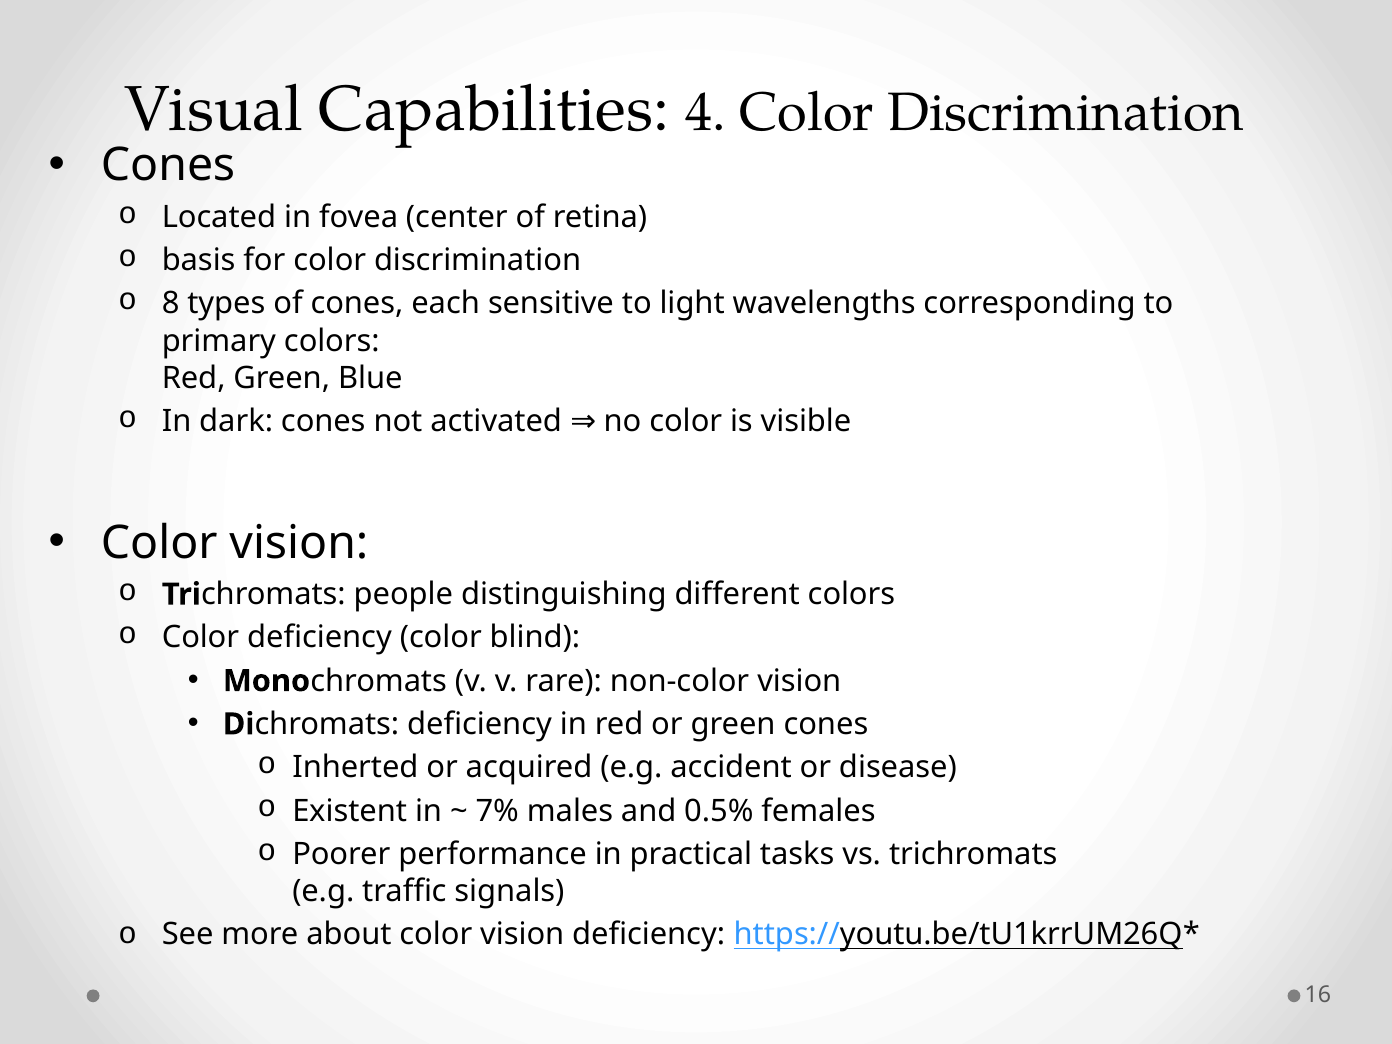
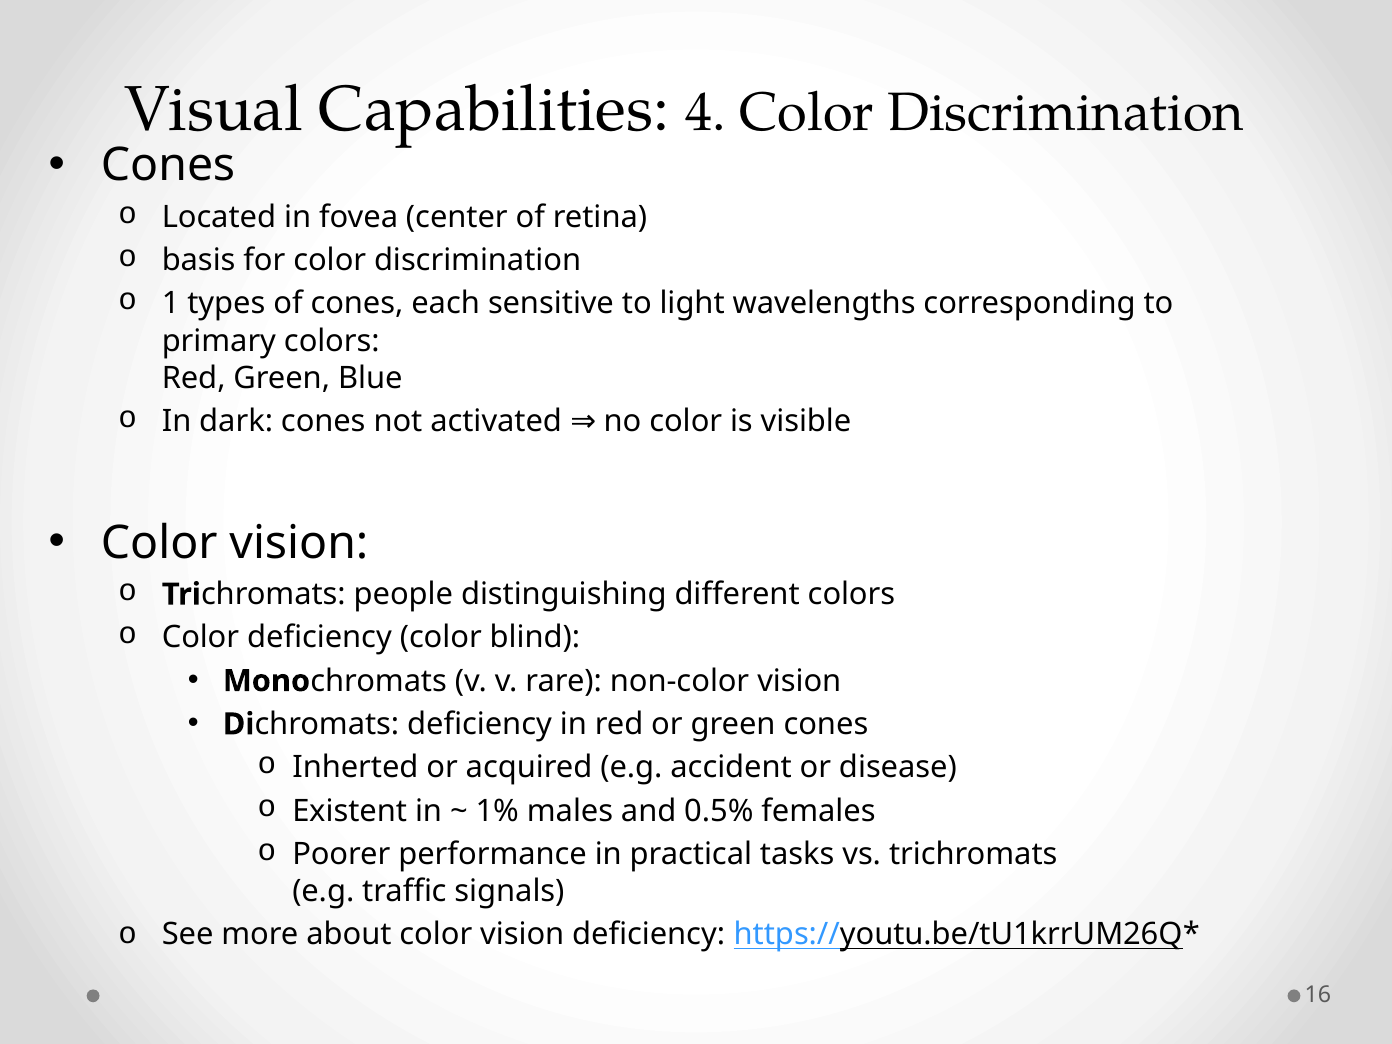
8: 8 -> 1 (171, 304)
7%: 7% -> 1% (497, 811)
